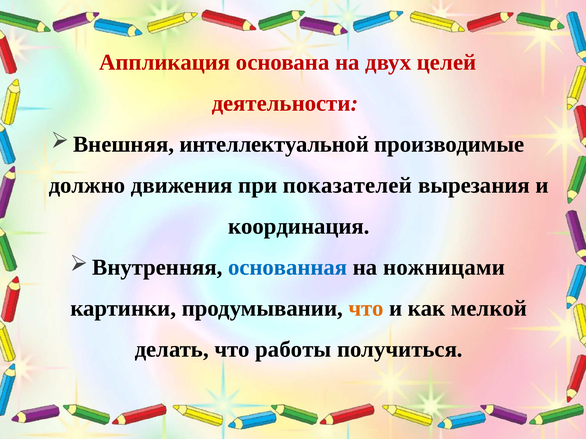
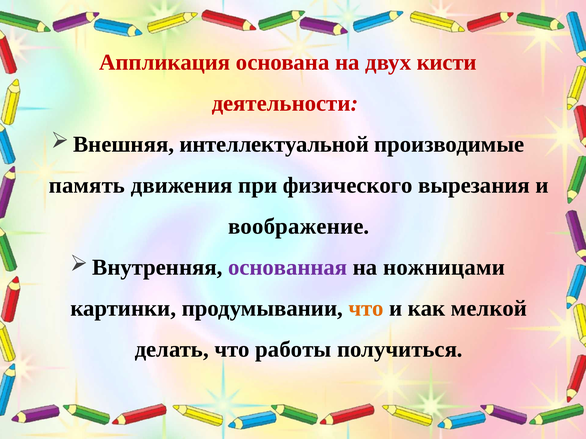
целей: целей -> кисти (447, 62)
должно: должно -> память (87, 185)
показателей: показателей -> физического (348, 185)
координация: координация -> воображение (299, 227)
основанная colour: blue -> purple (288, 268)
